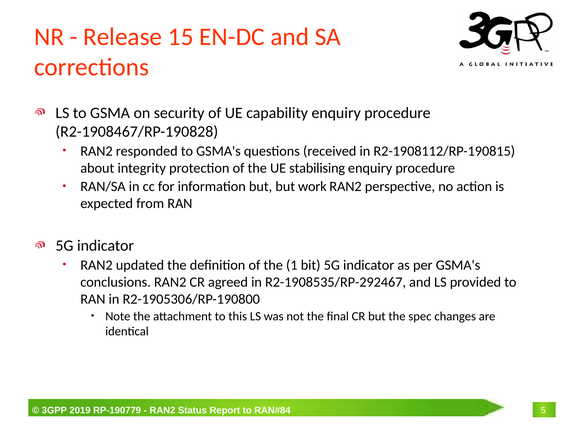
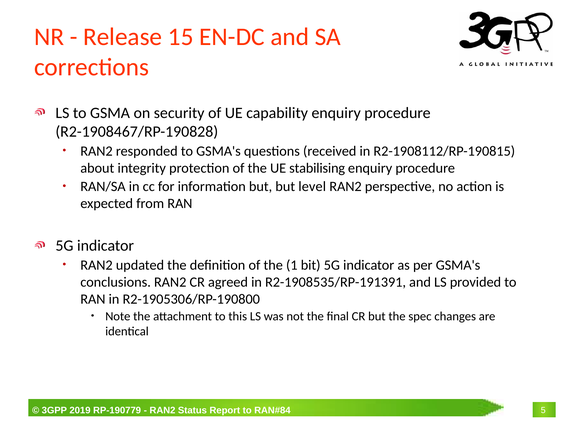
work: work -> level (312, 187)
R2-1908535/RP-292467: R2-1908535/RP-292467 -> R2-1908535/RP-191391 (336, 283)
